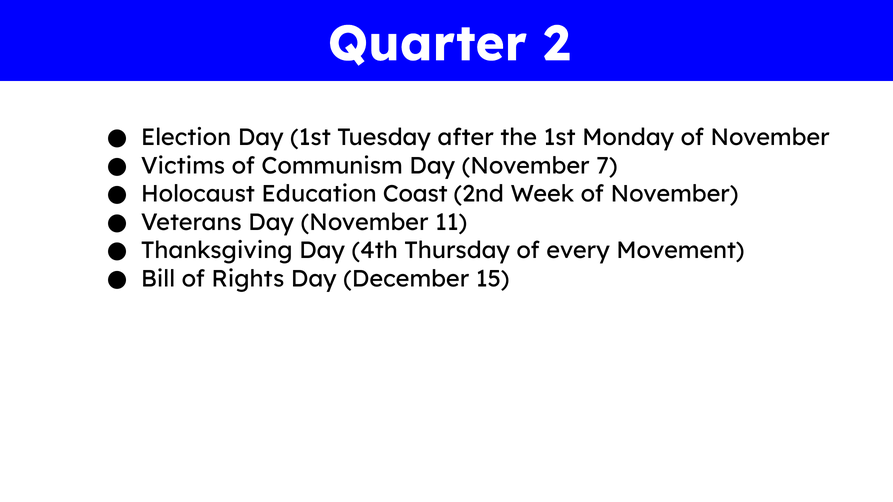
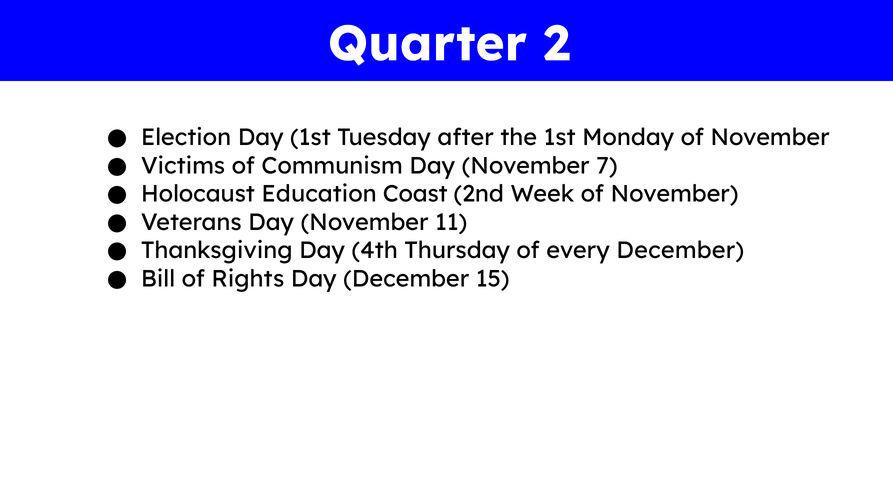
every Movement: Movement -> December (680, 251)
